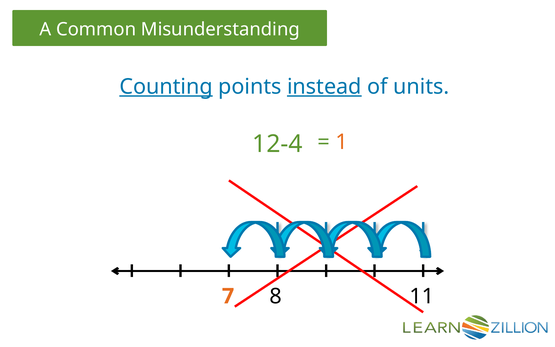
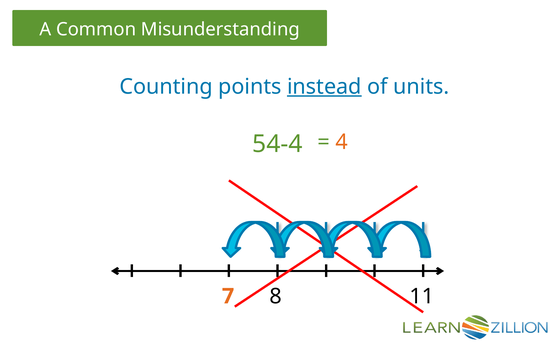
Counting underline: present -> none (166, 87)
1: 1 -> 4 (342, 142)
12-4: 12-4 -> 54-4 (277, 144)
